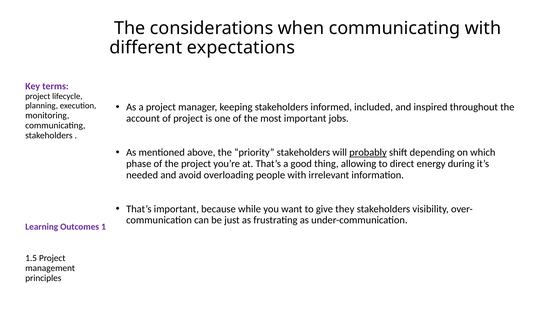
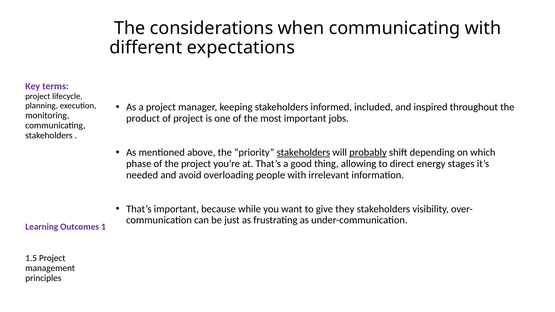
account: account -> product (143, 118)
stakeholders underline: none -> present (303, 153)
during: during -> stages (461, 164)
